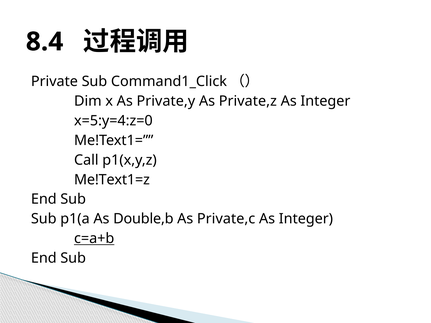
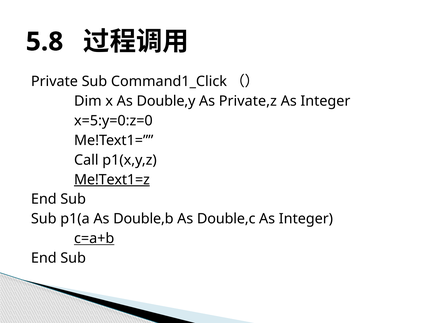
8.4: 8.4 -> 5.8 (45, 42)
Private,y: Private,y -> Double,y (166, 101)
x=5:y=4:z=0: x=5:y=4:z=0 -> x=5:y=0:z=0 (113, 121)
Me!Text1=z underline: none -> present (112, 180)
Private,c: Private,c -> Double,c (226, 219)
